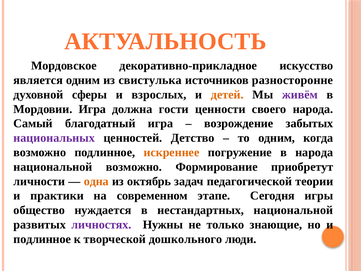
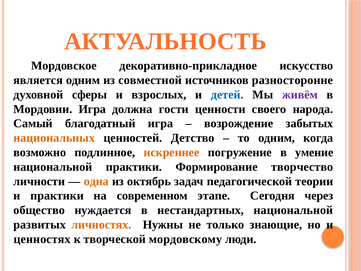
свистулька: свистулька -> совместной (150, 80)
детей colour: orange -> blue (227, 94)
национальных colour: purple -> orange (54, 138)
в народа: народа -> умение (314, 152)
национальной возможно: возможно -> практики (134, 167)
приобретут: приобретут -> творчество (302, 167)
игры: игры -> через (319, 196)
личностях colour: purple -> orange (101, 224)
подлинное: подлинное -> ценностях (42, 239)
дошкольного: дошкольного -> мордовскому (185, 239)
